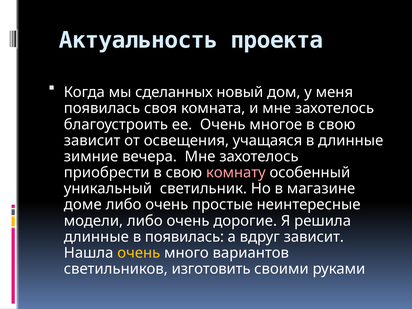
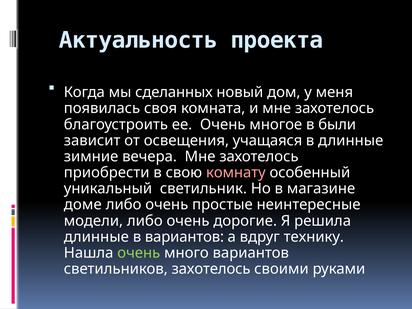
многое в свою: свою -> были (337, 124)
в появилась: появилась -> вариантов (184, 237)
вдруг зависит: зависит -> технику (314, 237)
очень colour: yellow -> light green (139, 253)
светильников изготовить: изготовить -> захотелось (211, 269)
